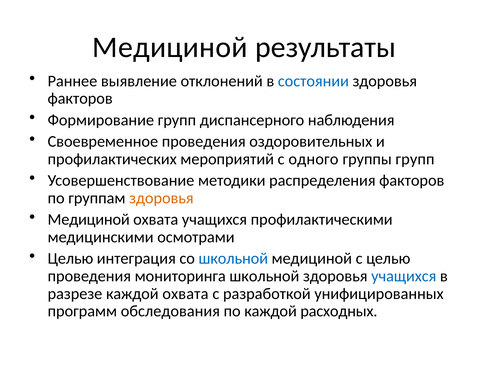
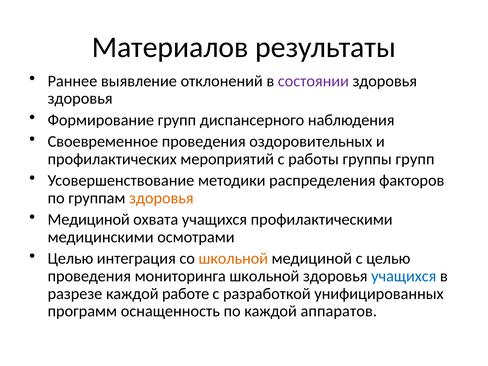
Медициной: Медициной -> Материалов (170, 47)
состоянии colour: blue -> purple (313, 81)
факторов: факторов -> здоровья (80, 99)
одного: одного -> работы (314, 159)
школьной colour: blue -> orange (233, 259)
каждой охвата: охвата -> работе (186, 294)
обследования: обследования -> оснащенность (170, 311)
расходных: расходных -> аппаратов (339, 311)
